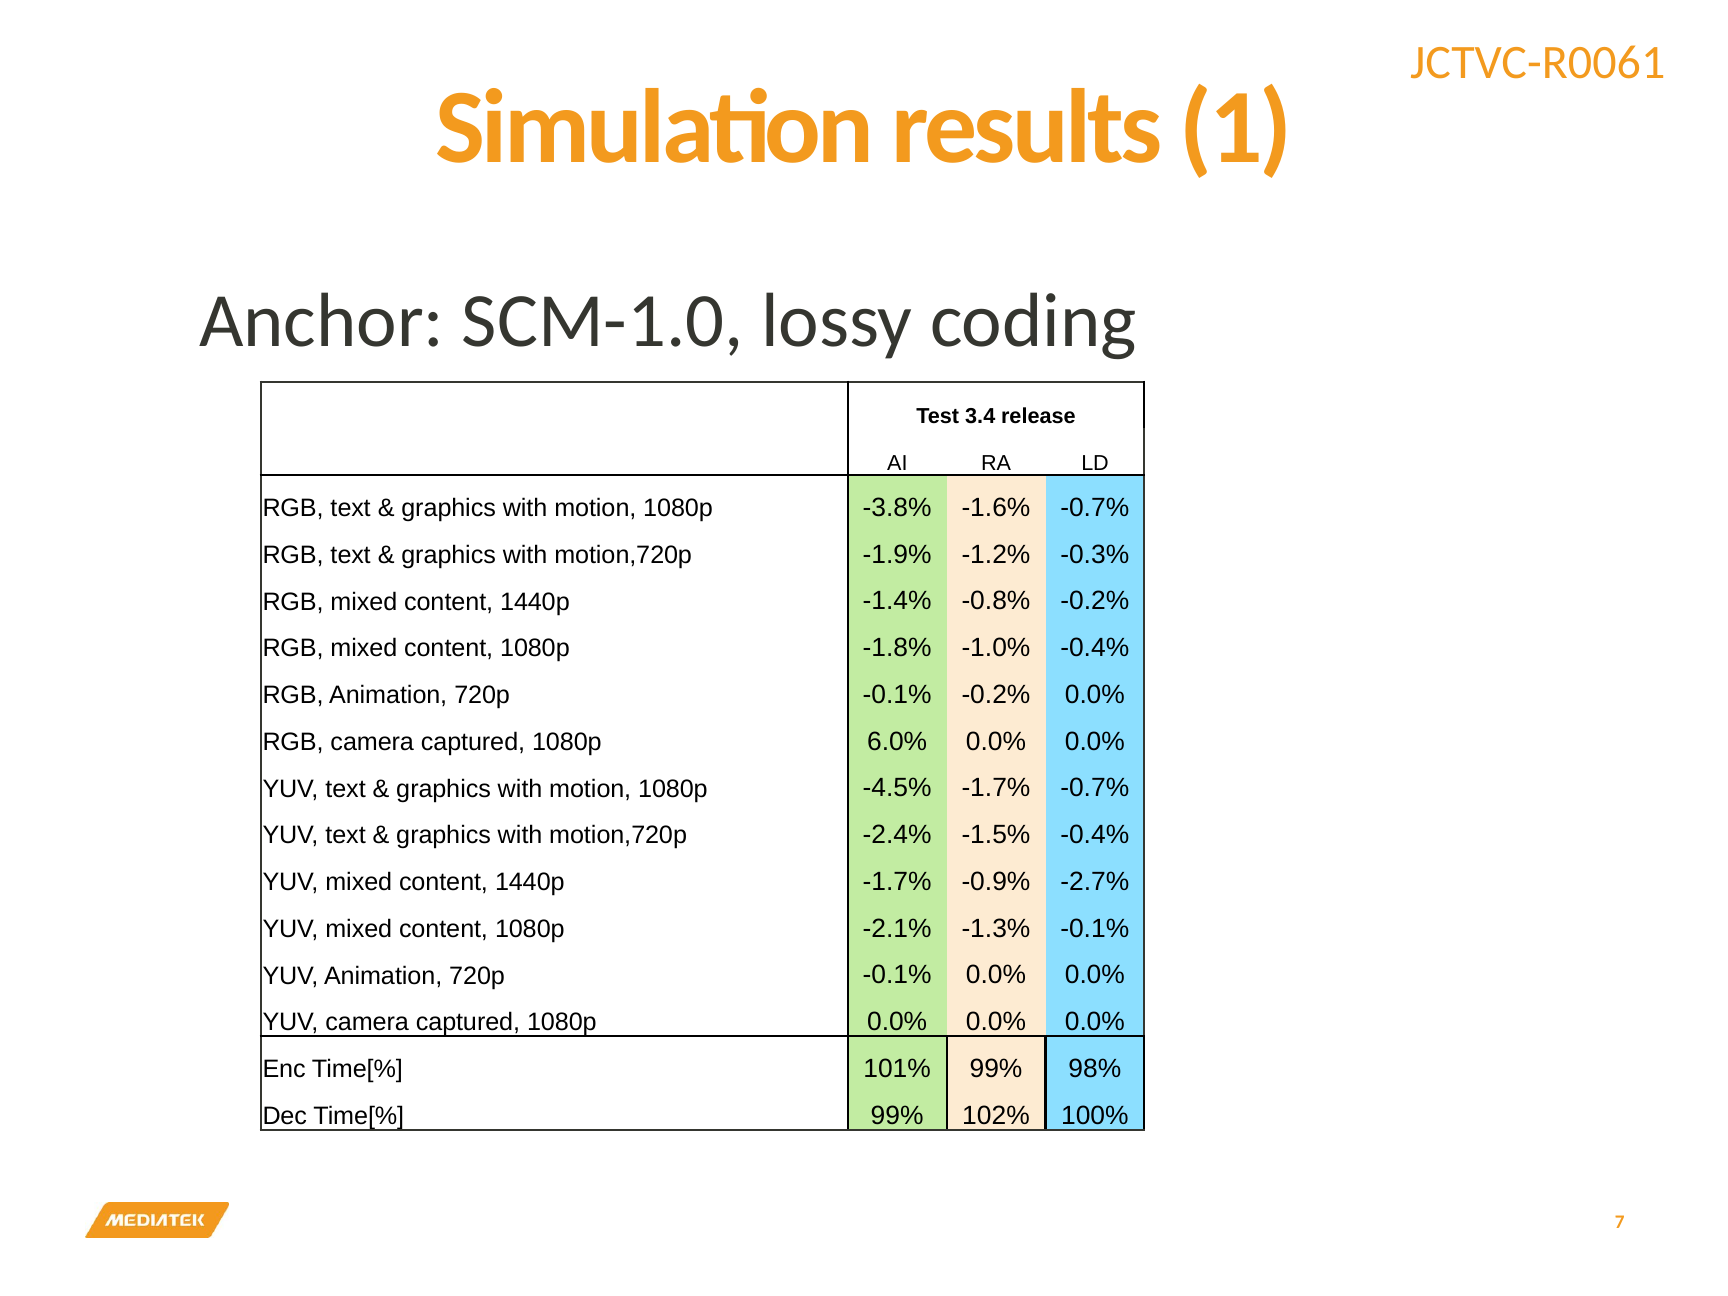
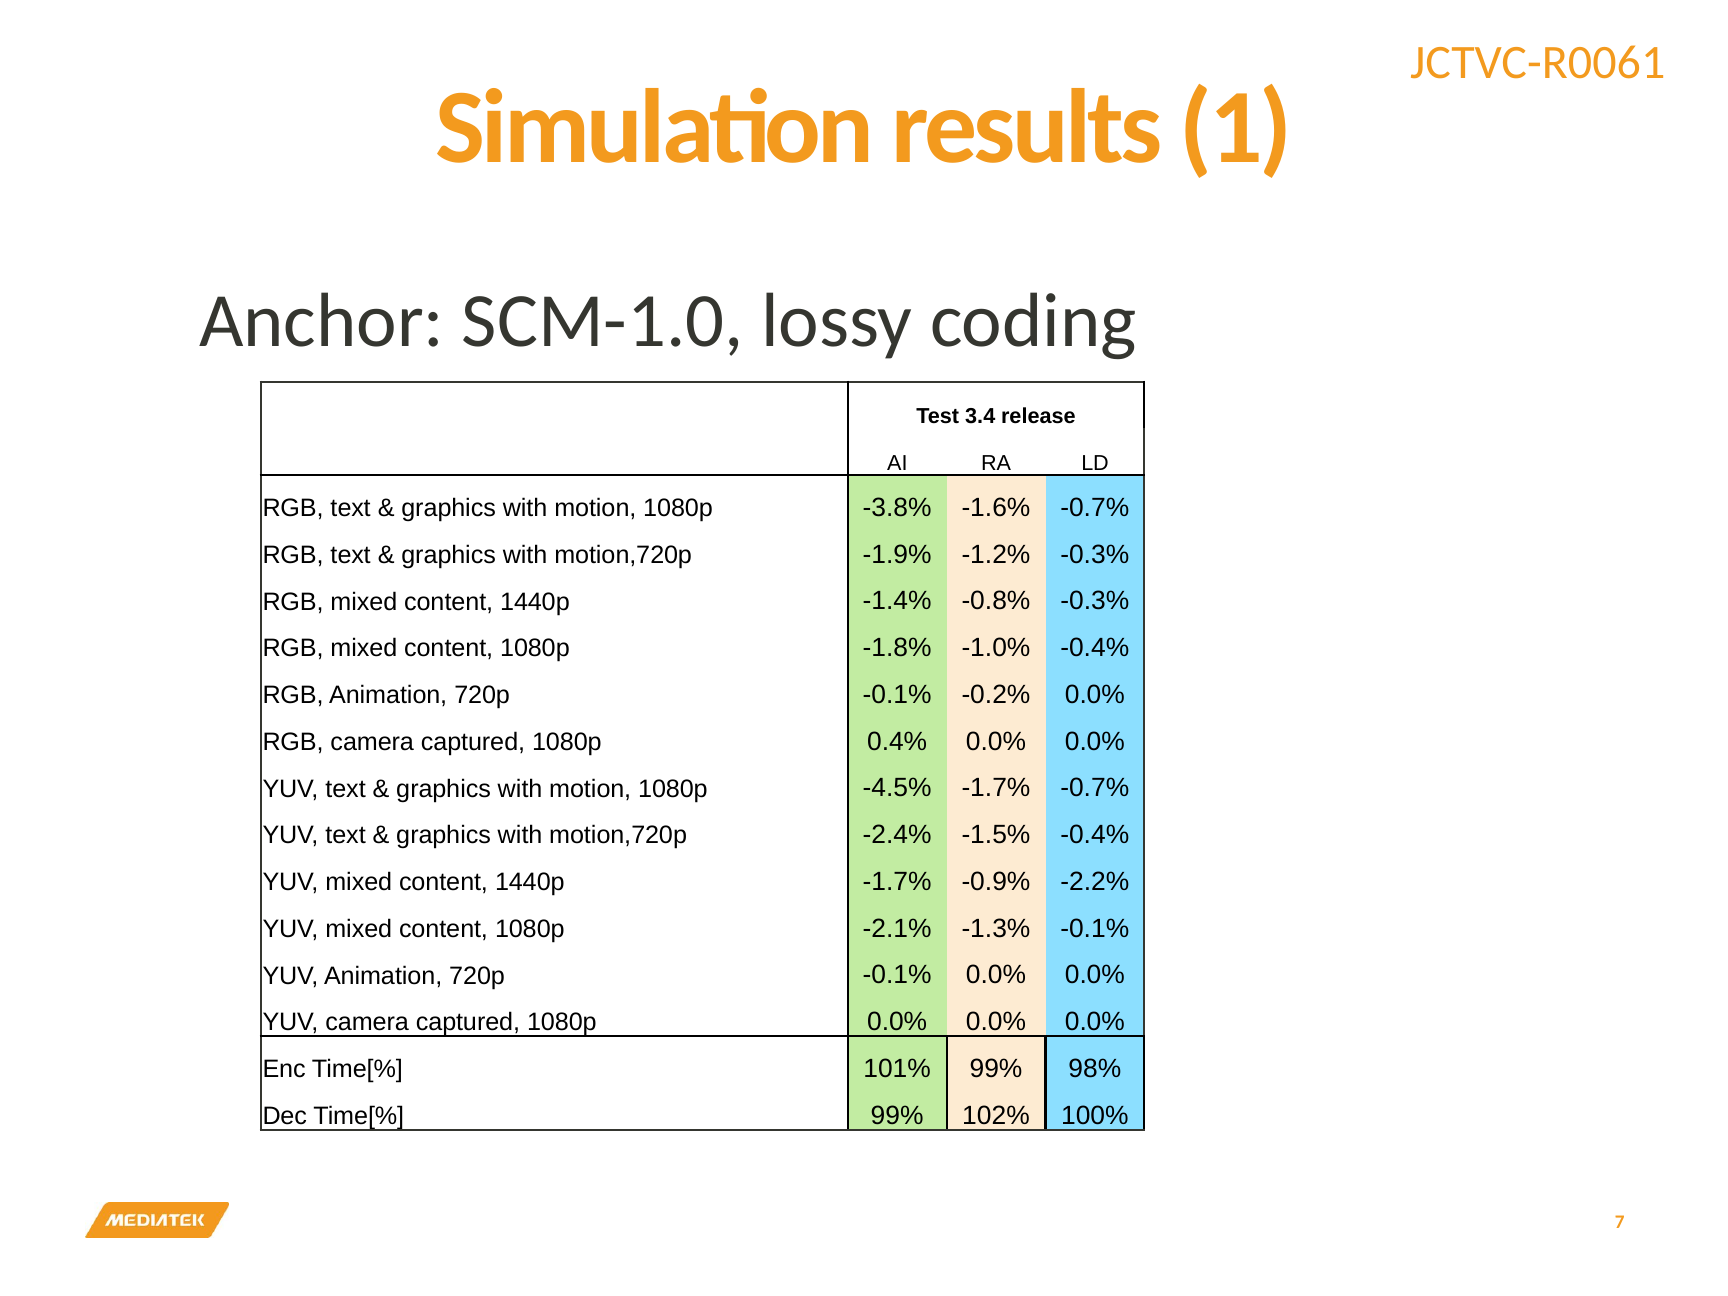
-0.8% -0.2%: -0.2% -> -0.3% (1095, 601)
6.0%: 6.0% -> 0.4% (897, 741)
-2.7%: -2.7% -> -2.2% (1095, 882)
